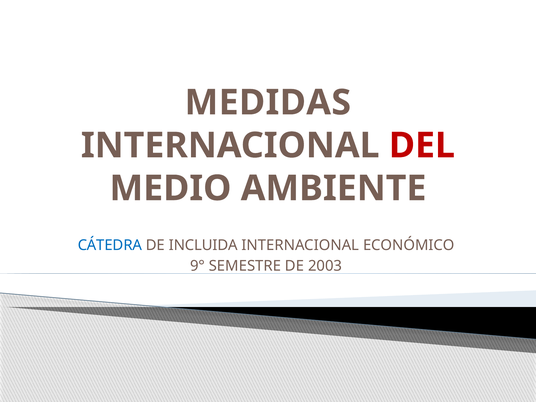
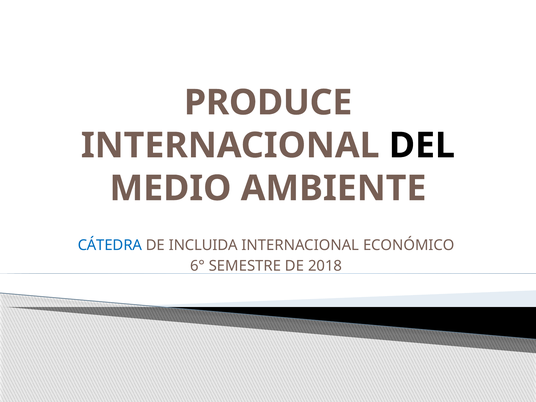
MEDIDAS: MEDIDAS -> PRODUCE (268, 103)
DEL colour: red -> black (422, 146)
9°: 9° -> 6° (197, 266)
2003: 2003 -> 2018 (325, 266)
